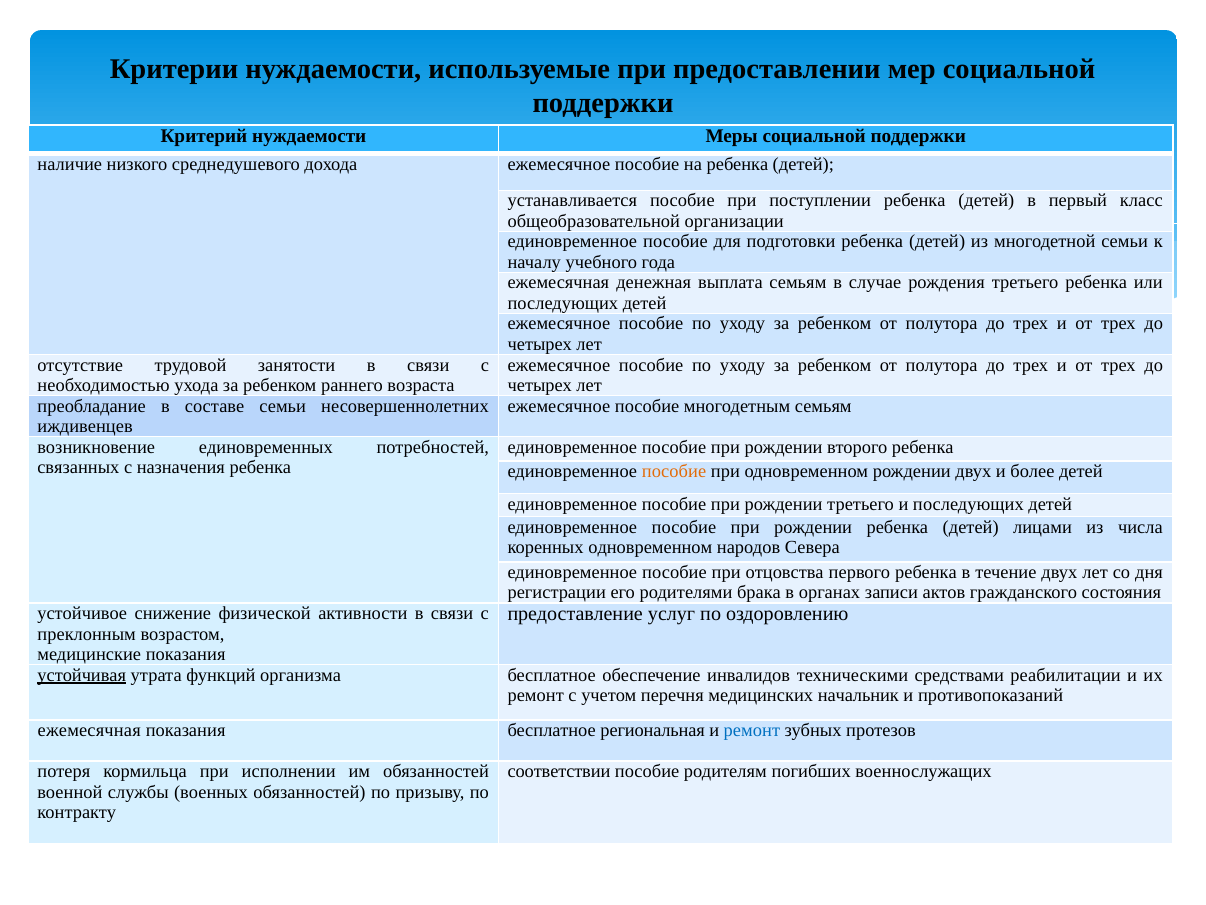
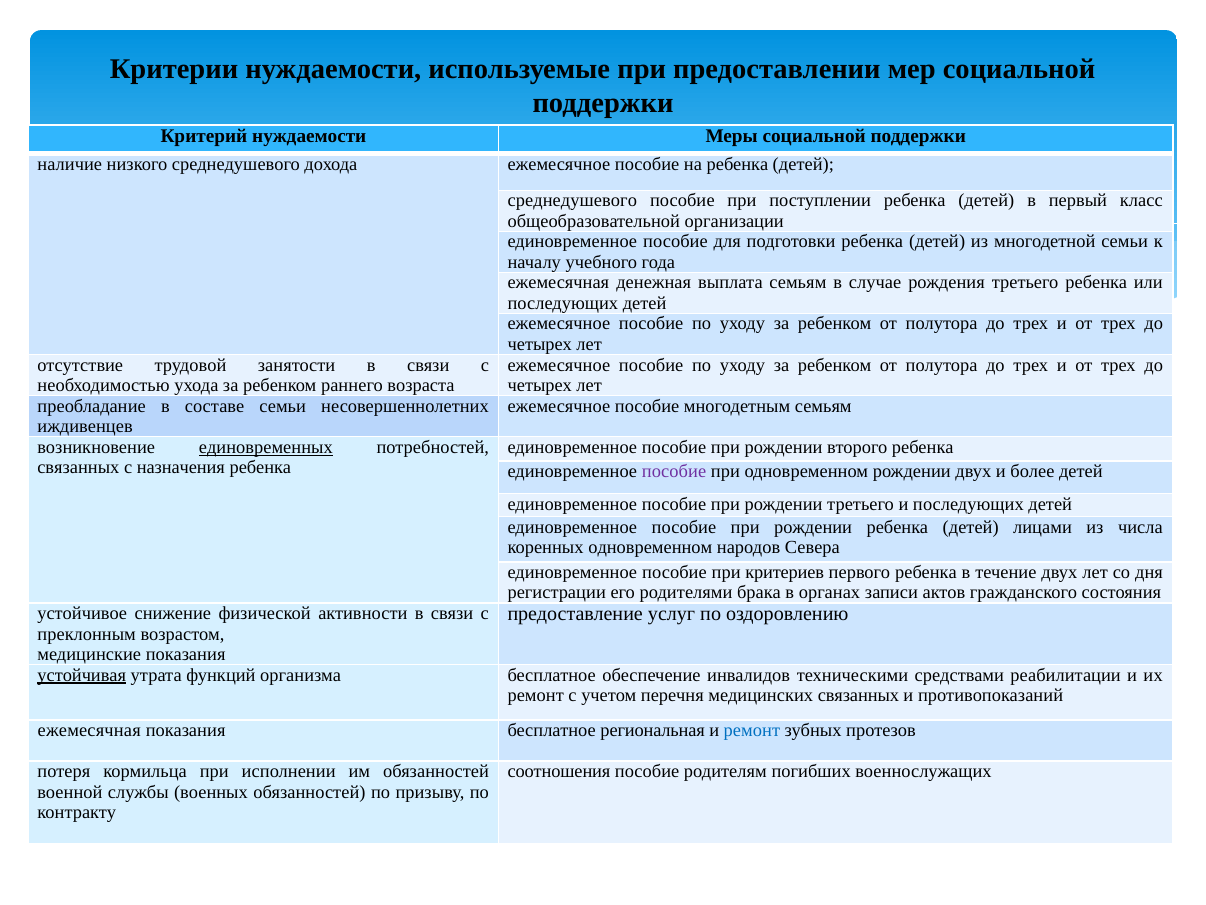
устанавливается: устанавливается -> среднедушевого (572, 201)
единовременных underline: none -> present (266, 447)
пособие colour: orange -> purple (674, 471)
отцовства: отцовства -> критериев (785, 572)
медицинских начальник: начальник -> связанных (858, 695)
соответствии: соответствии -> соотношения (559, 771)
